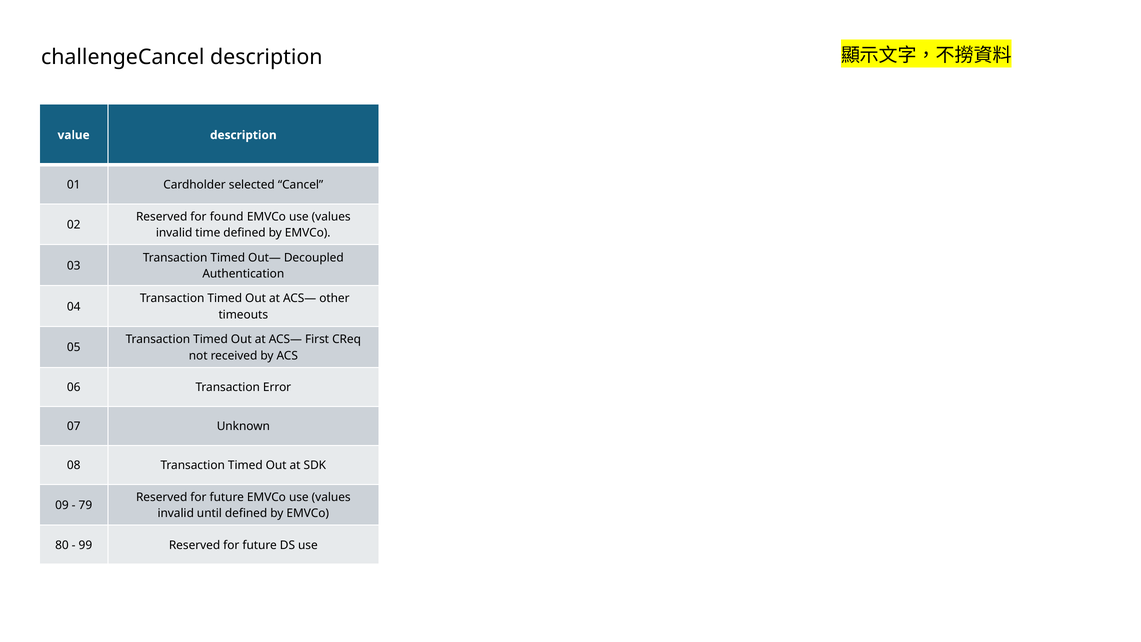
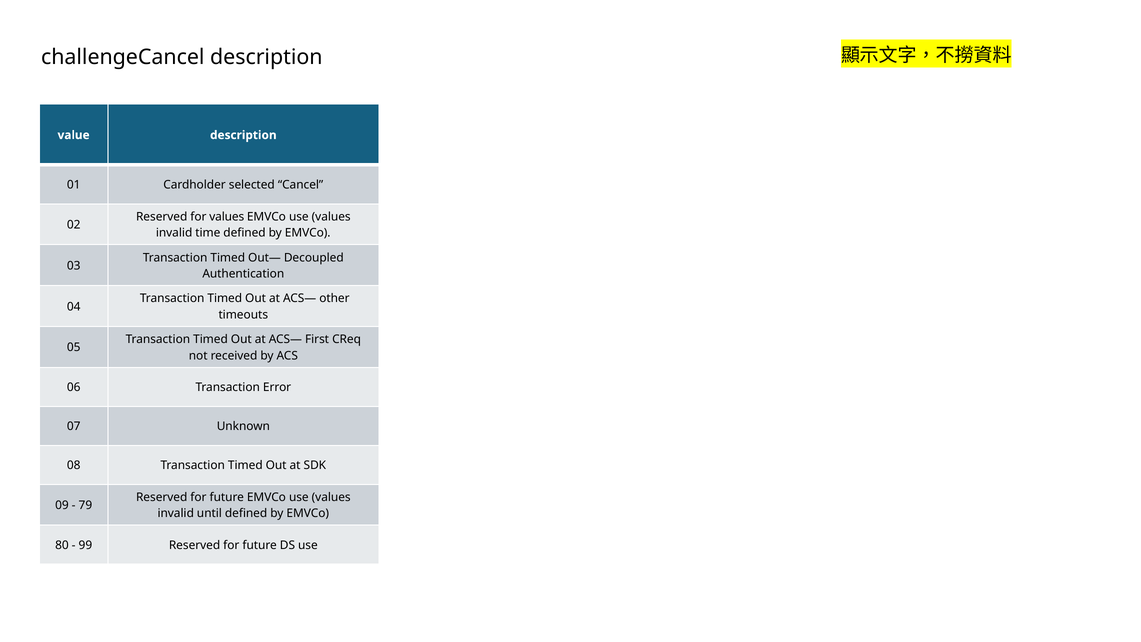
for found: found -> values (227, 217)
